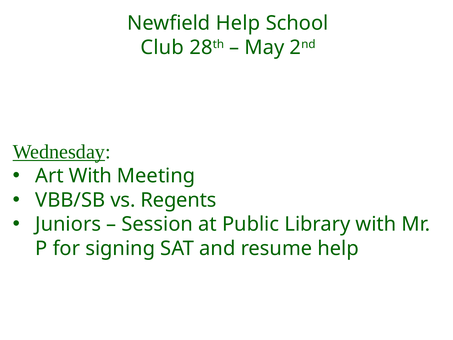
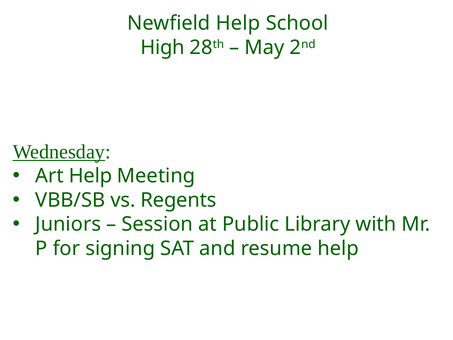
Club: Club -> High (163, 47)
Art With: With -> Help (90, 176)
